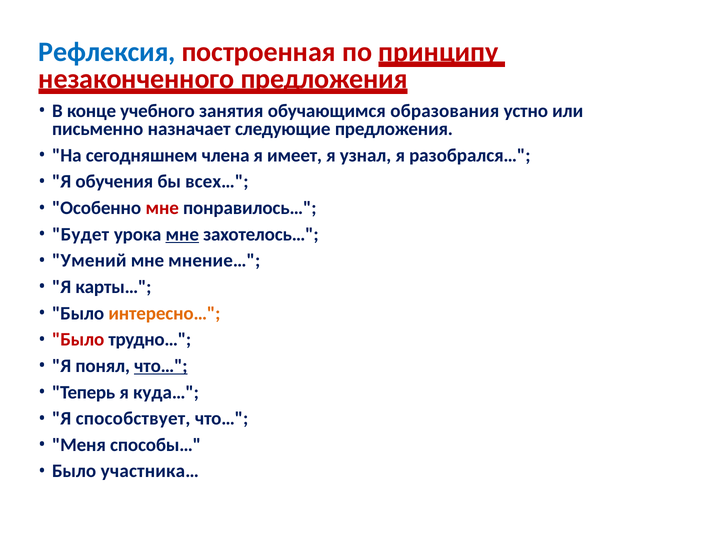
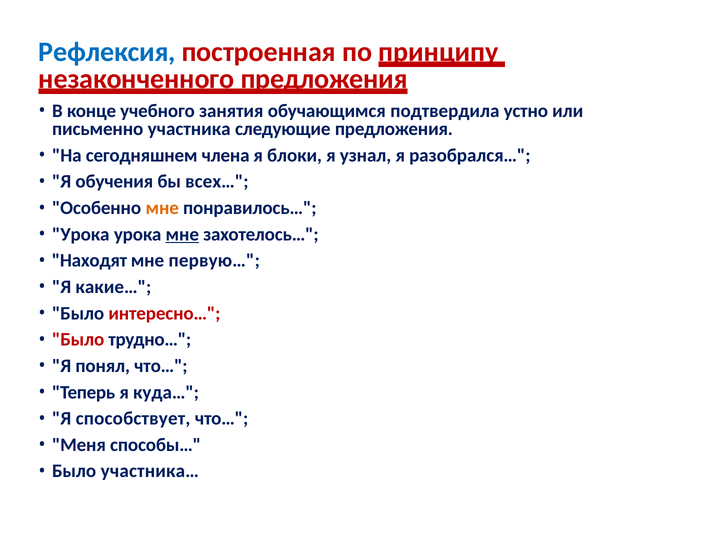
образования: образования -> подтвердила (445, 111)
назначает: назначает -> участника (189, 129)
имеет: имеет -> блоки (294, 155)
мне colour: red -> orange (162, 208)
Будет: Будет -> Урока (81, 234)
Умений: Умений -> Находят (89, 260)
мнение…: мнение… -> первую… (214, 260)
карты…: карты… -> какие… (113, 287)
интересно… colour: orange -> red (164, 313)
что… underline: present -> none (161, 366)
